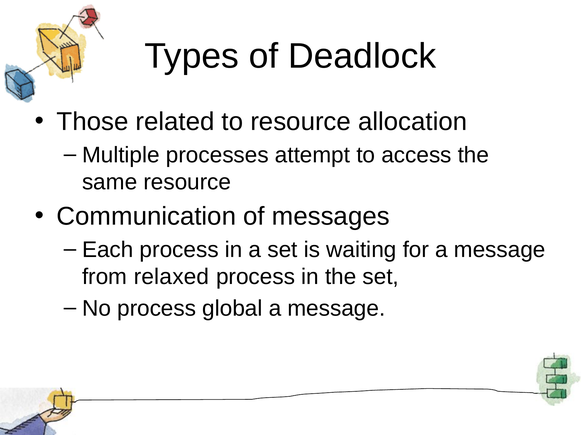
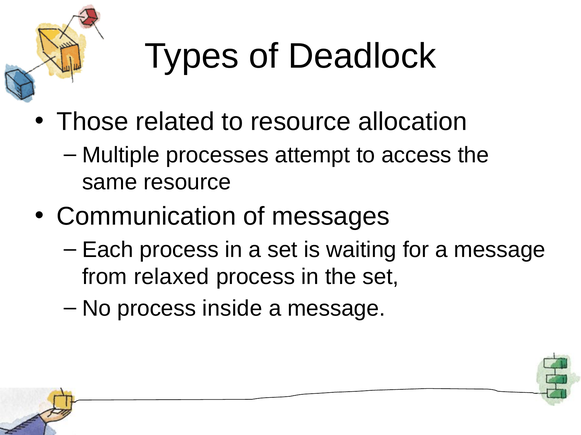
global: global -> inside (232, 309)
